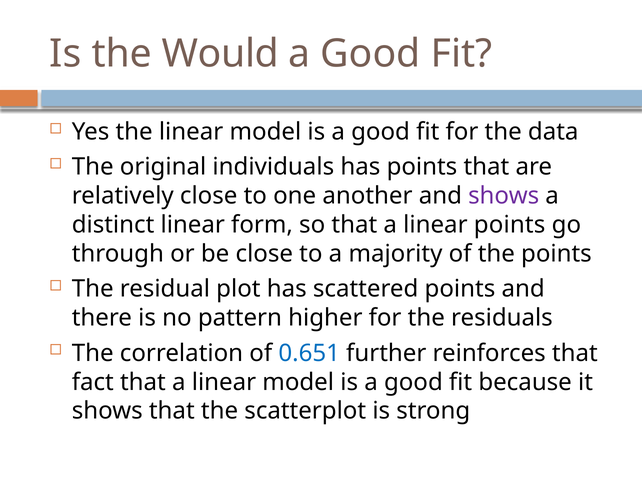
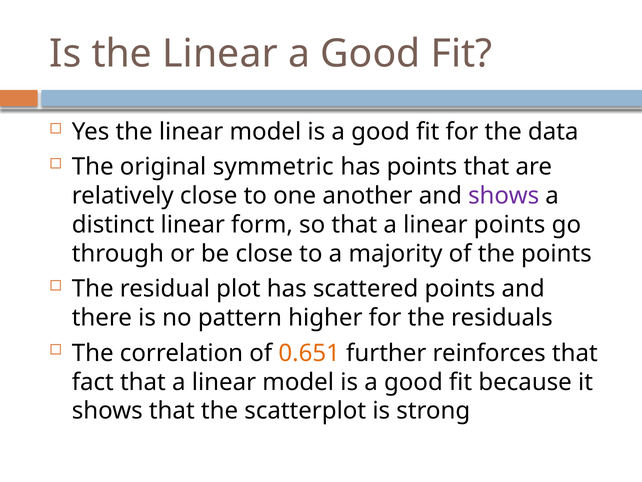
Is the Would: Would -> Linear (220, 54)
individuals: individuals -> symmetric (273, 167)
0.651 colour: blue -> orange (309, 353)
